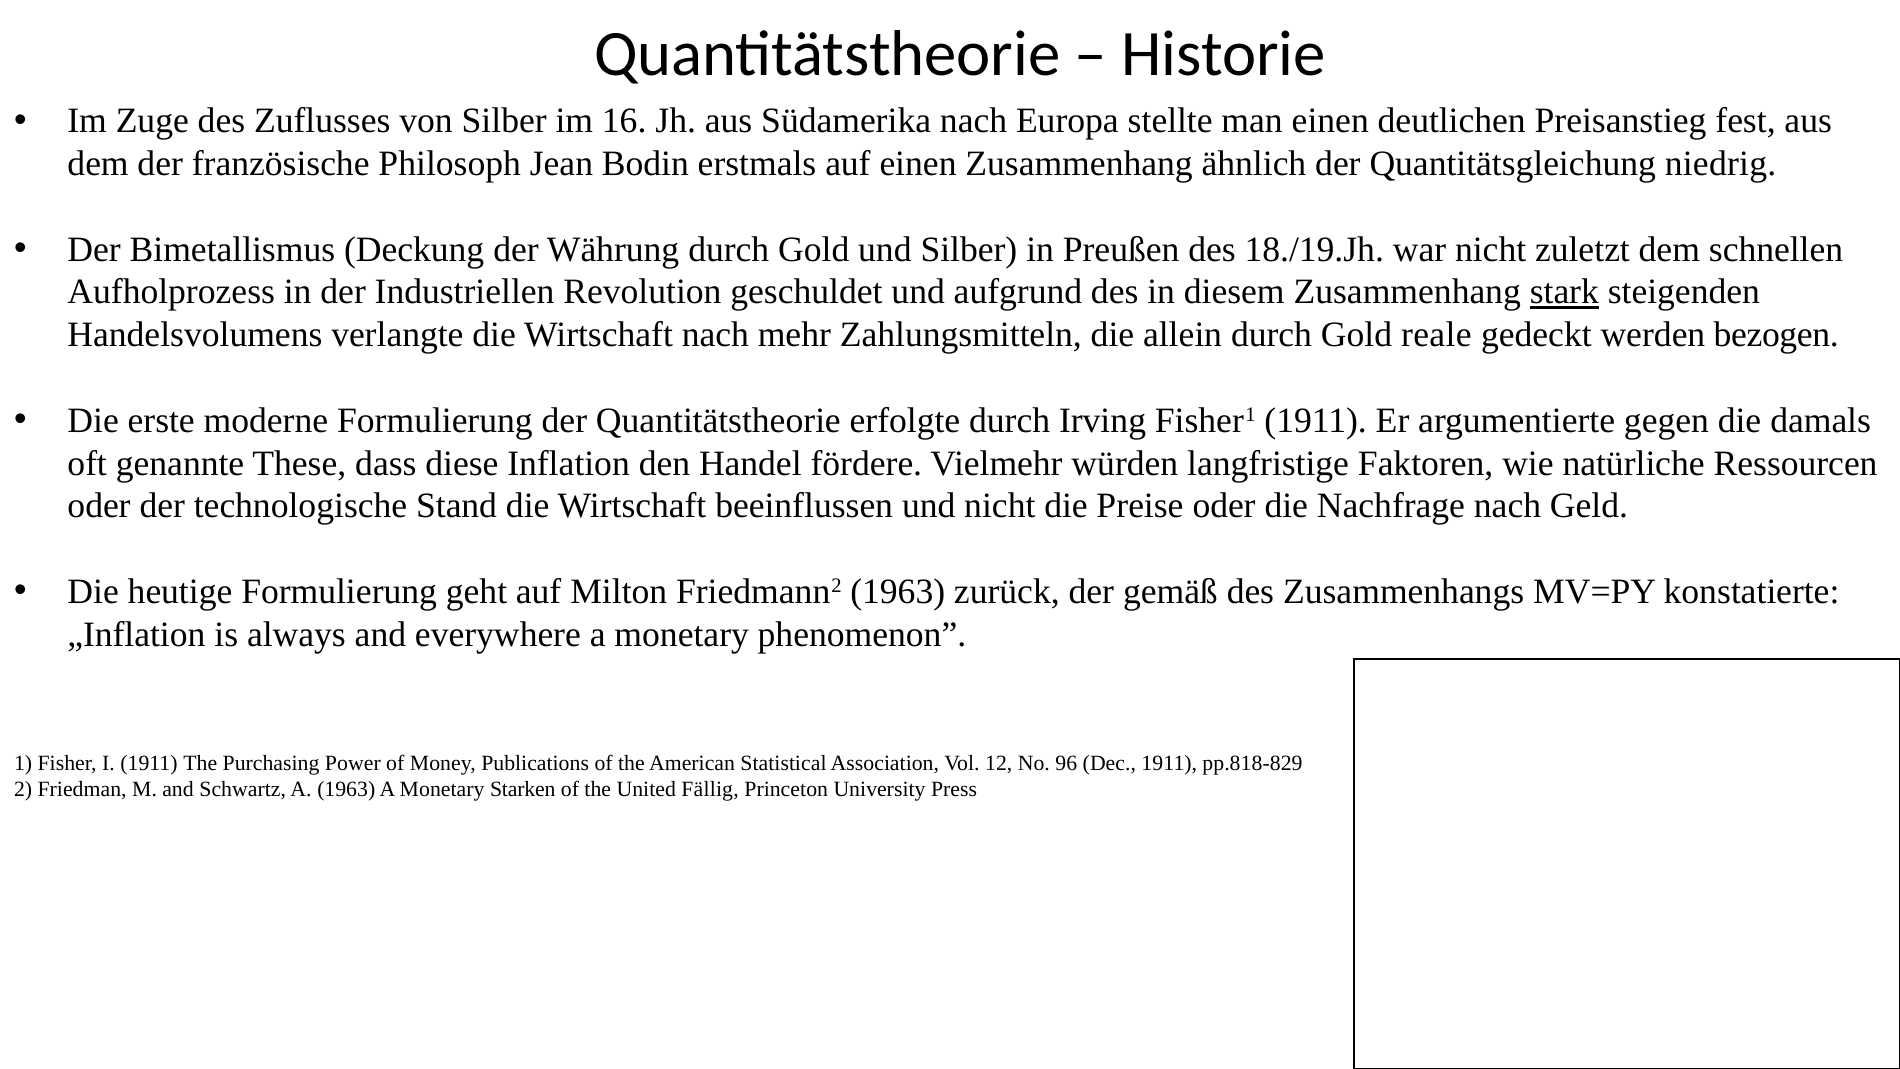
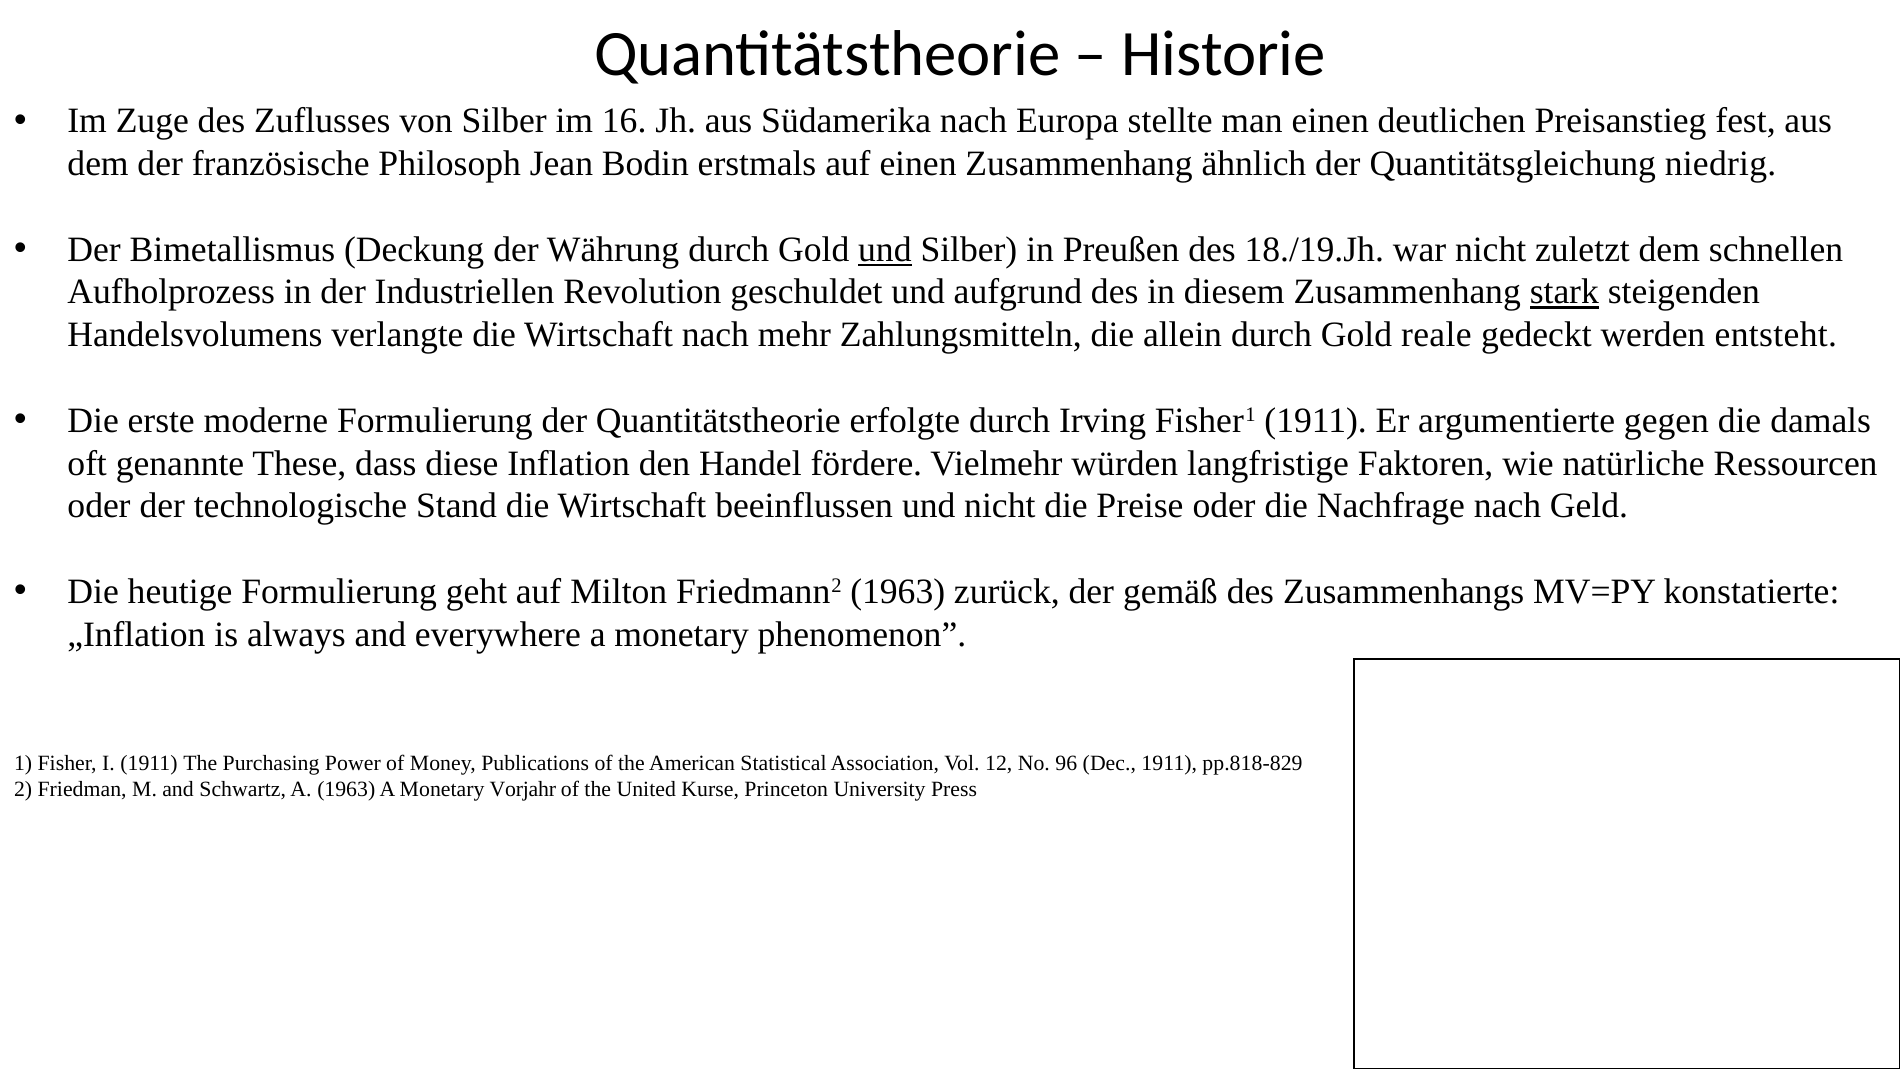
und underline: none -> present (885, 249)
bezogen: bezogen -> entsteht (1776, 335)
Starken: Starken -> Vorjahr (523, 789)
Fällig: Fällig -> Kurse (710, 789)
